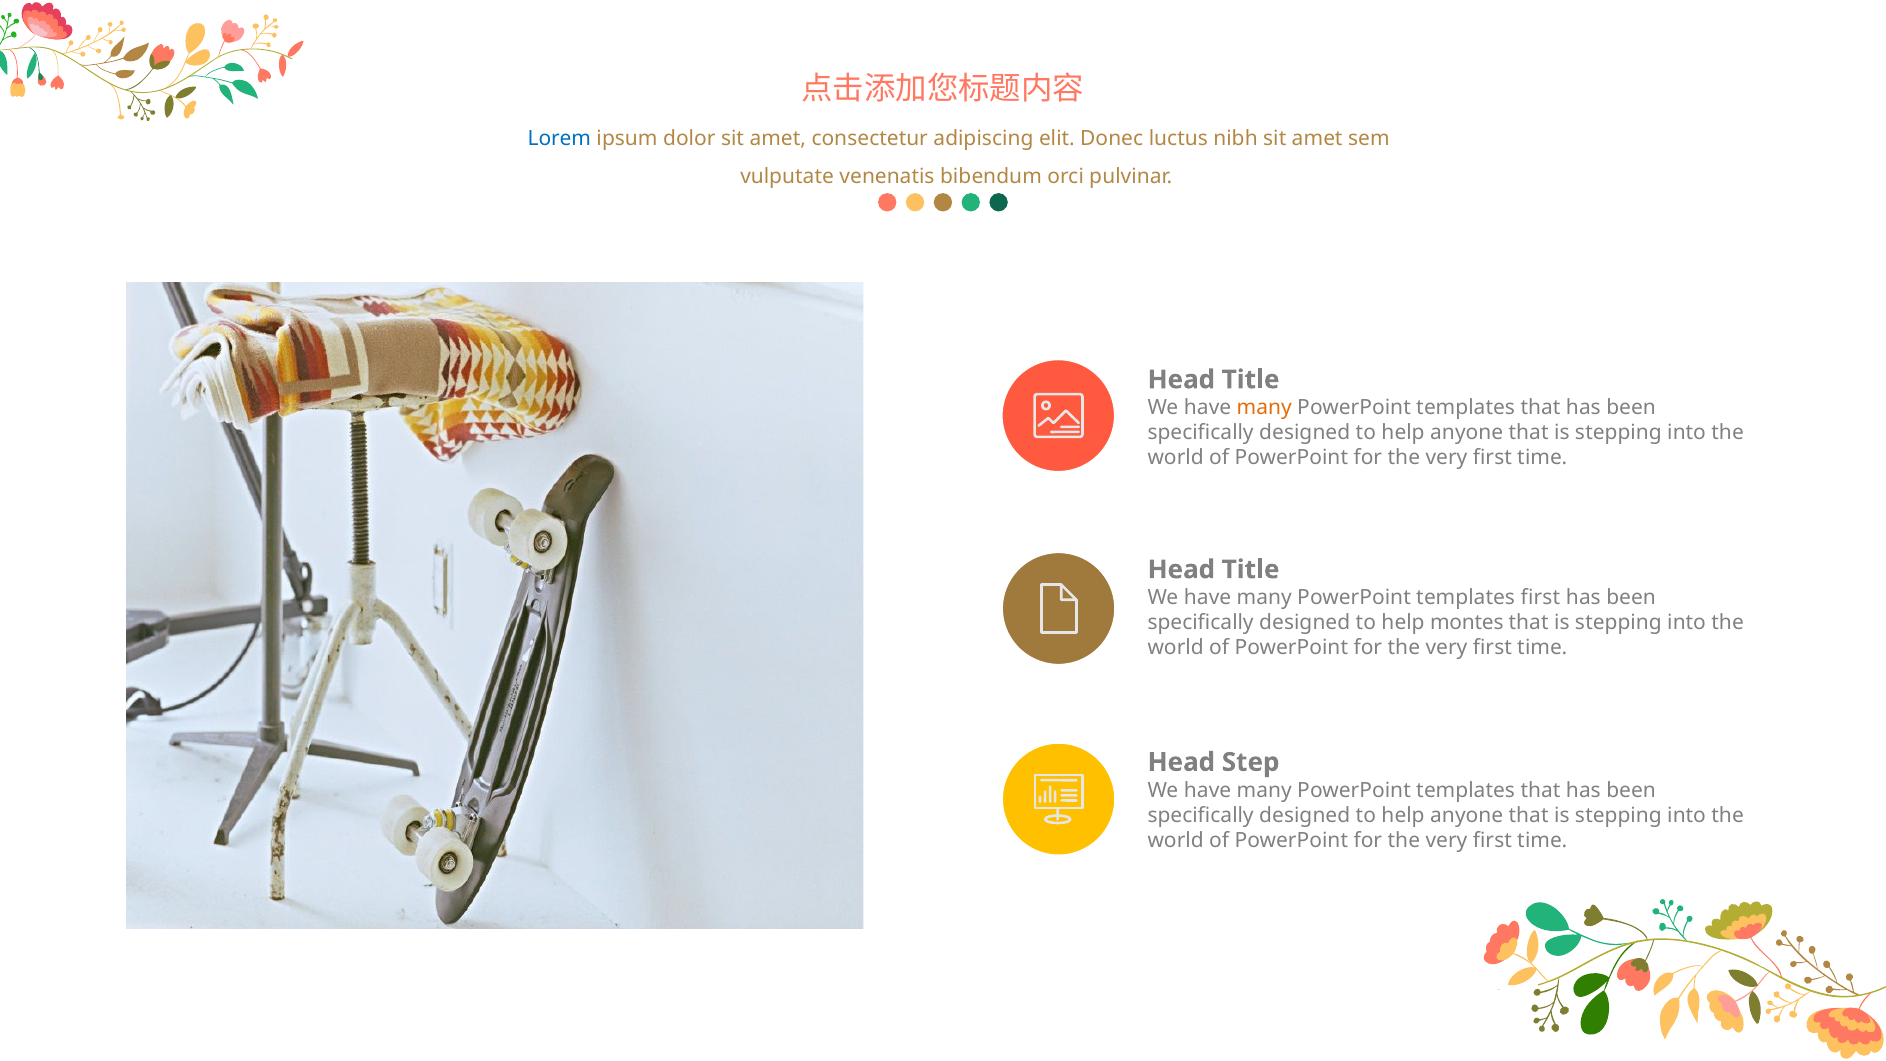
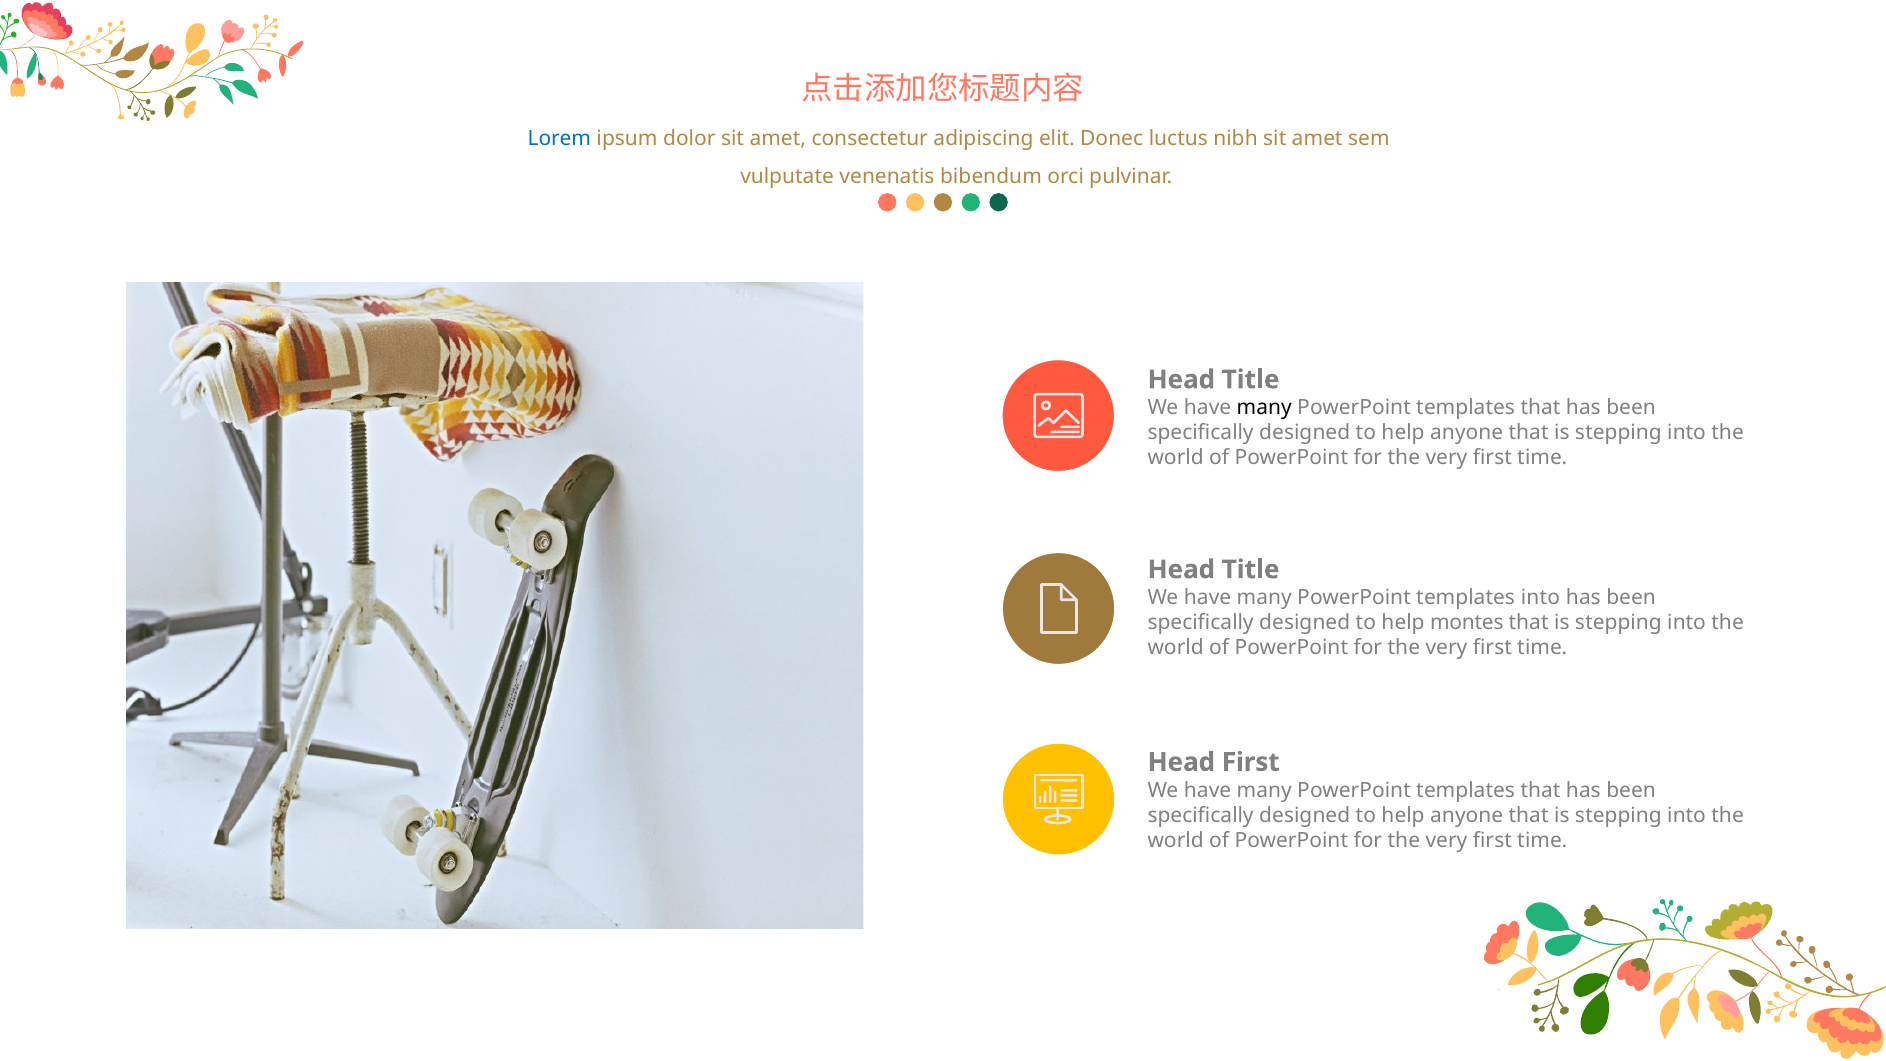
many colour: orange -> black (1264, 408)
templates first: first -> into (1540, 598)
Head Step: Step -> First (1251, 762)
